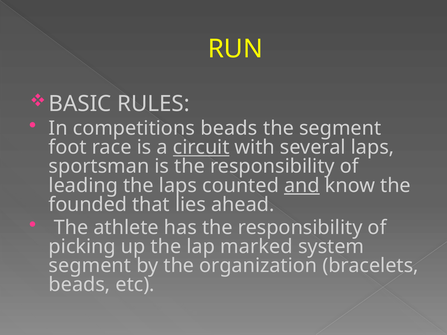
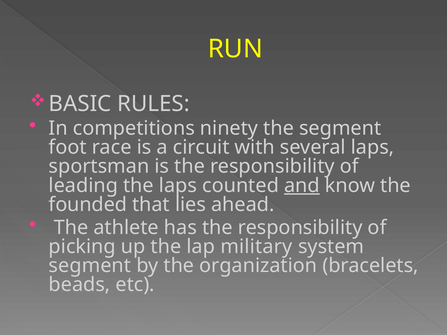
competitions beads: beads -> ninety (229, 128)
circuit underline: present -> none (201, 147)
marked: marked -> military (256, 247)
